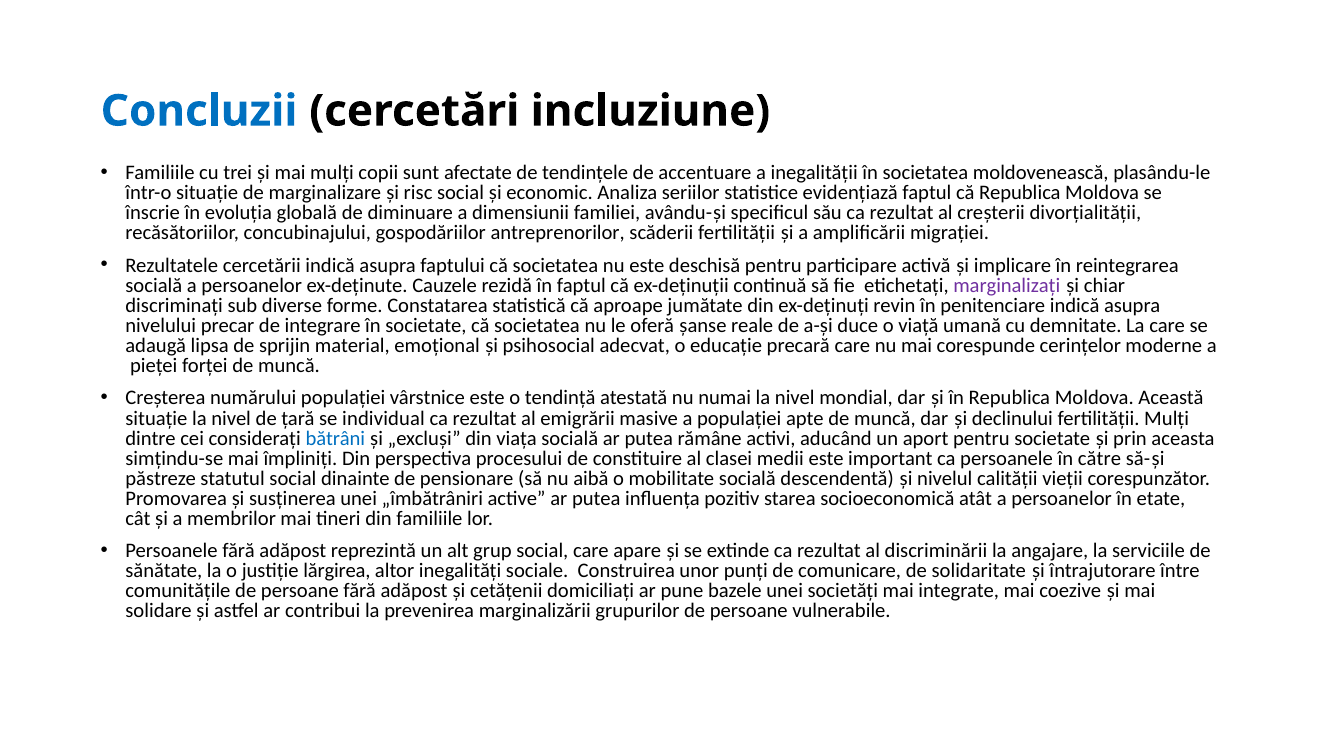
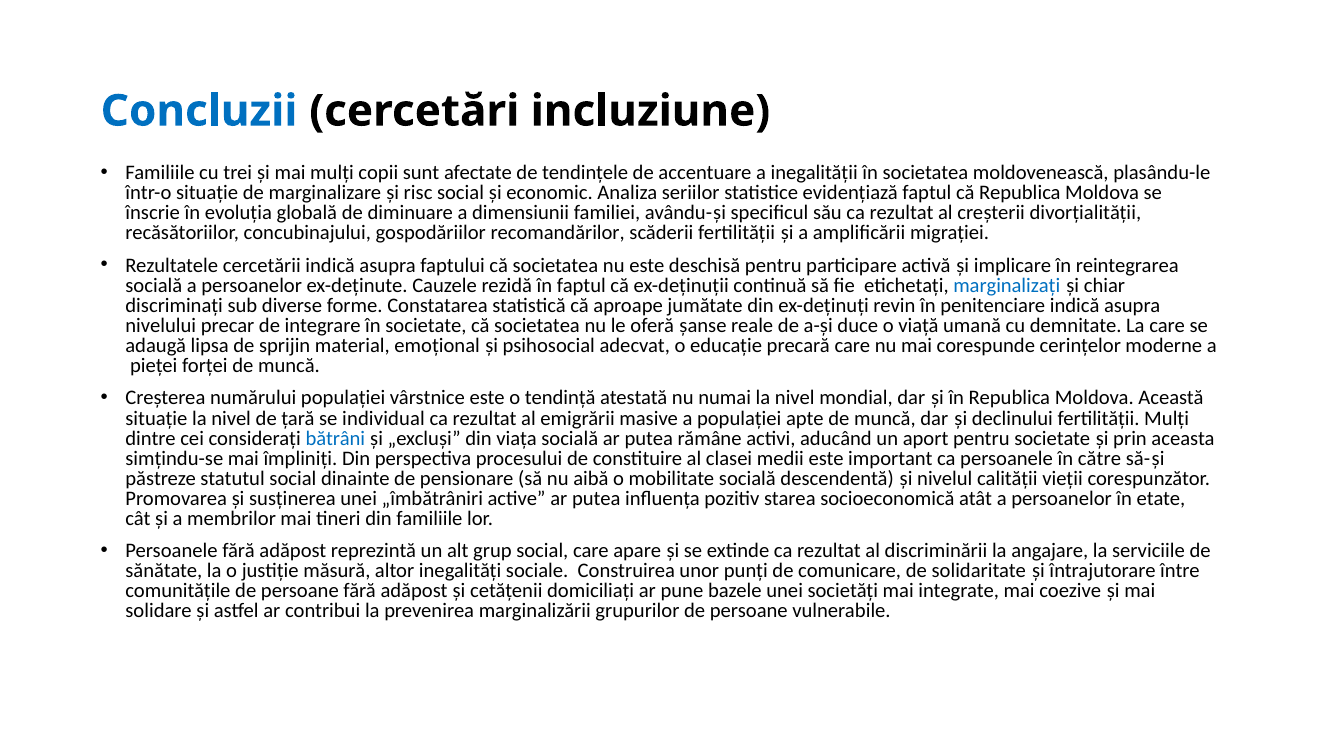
antreprenorilor: antreprenorilor -> recomandărilor (558, 233)
marginalizați colour: purple -> blue (1007, 286)
lărgirea: lărgirea -> măsură (337, 571)
